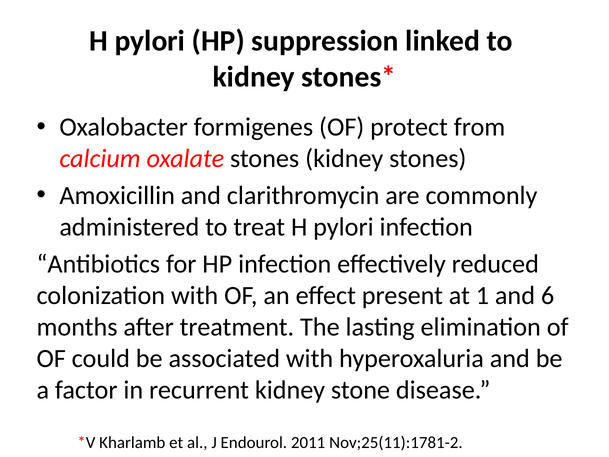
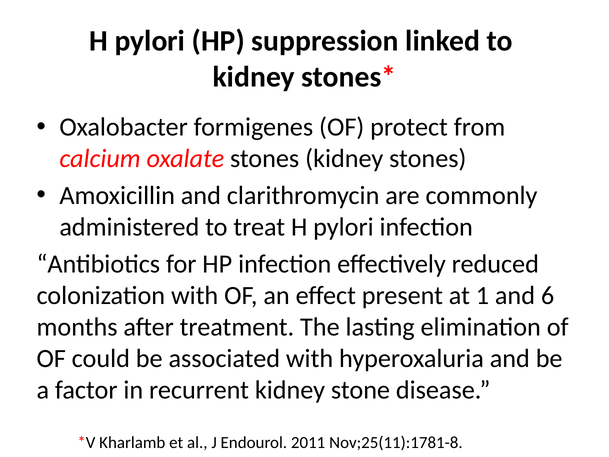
Nov;25(11):1781-2: Nov;25(11):1781-2 -> Nov;25(11):1781-8 (396, 443)
